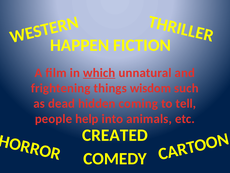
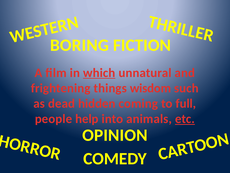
HAPPEN: HAPPEN -> BORING (79, 45)
tell: tell -> full (186, 103)
etc underline: none -> present (185, 119)
CREATED: CREATED -> OPINION (115, 135)
